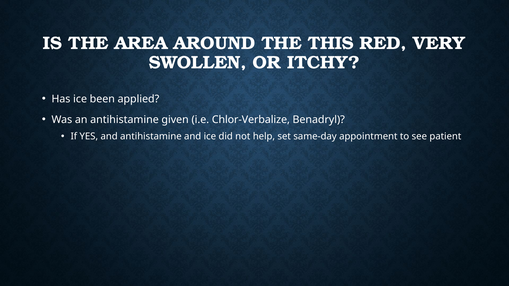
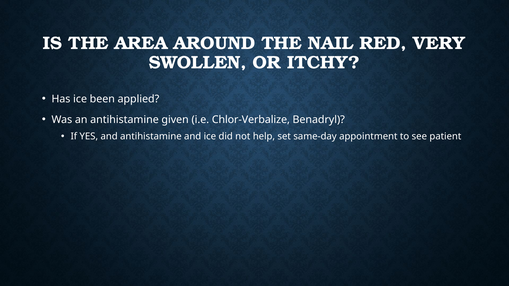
THIS: THIS -> NAIL (331, 43)
